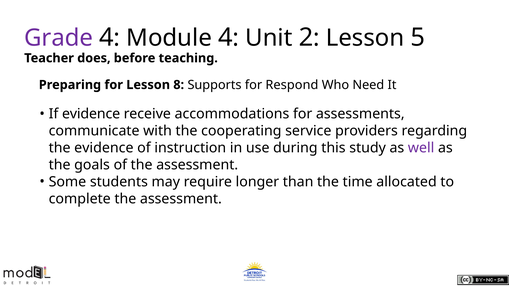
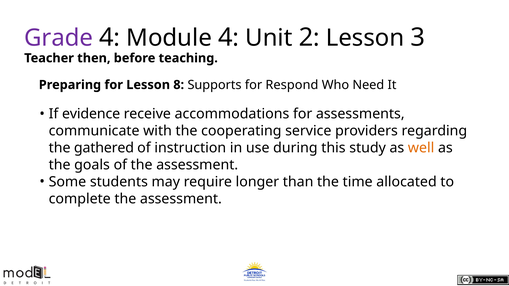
5: 5 -> 3 (418, 37)
does: does -> then (94, 58)
the evidence: evidence -> gathered (104, 148)
well colour: purple -> orange (421, 148)
